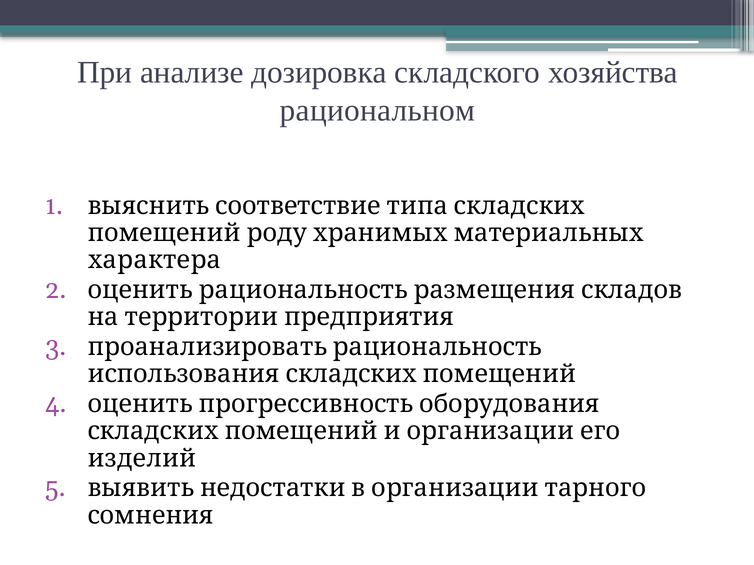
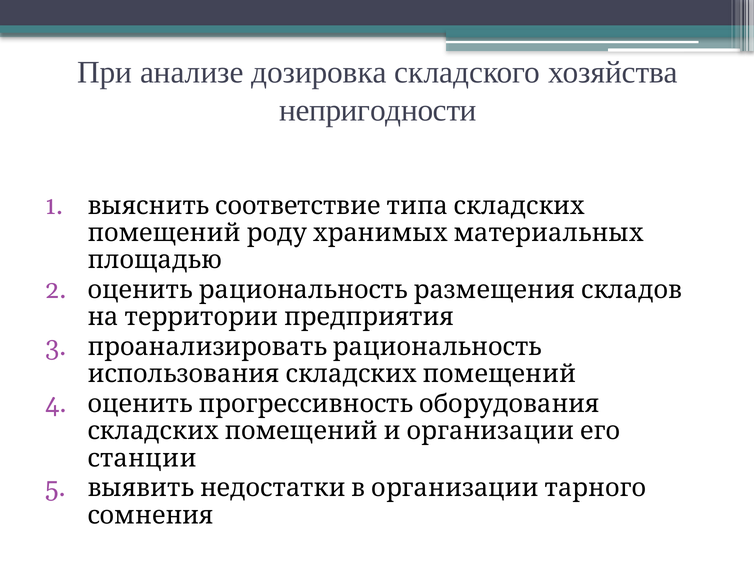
рациональном: рациональном -> непригодности (378, 110)
характера: характера -> площадью (155, 260)
изделий: изделий -> станции (142, 459)
